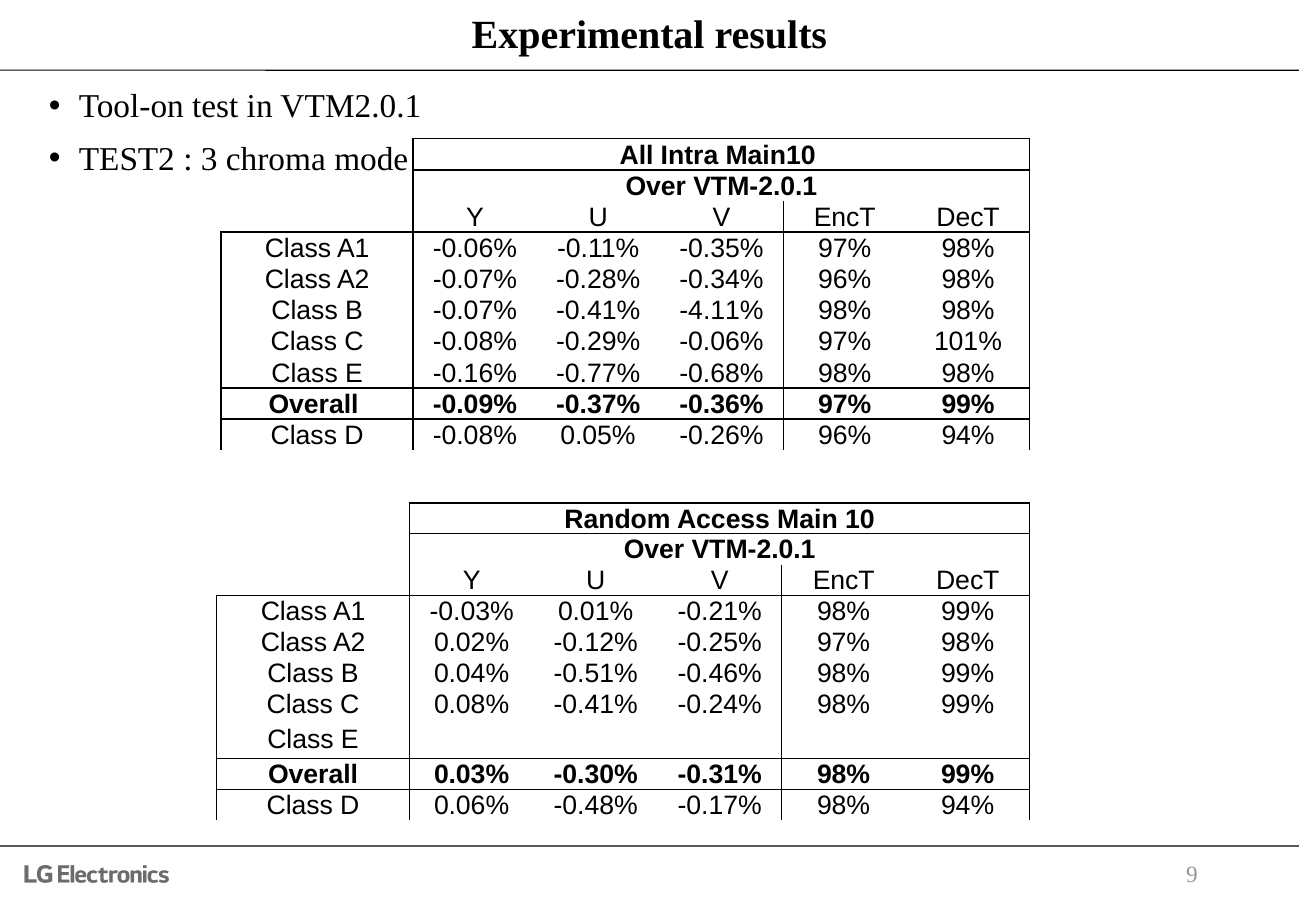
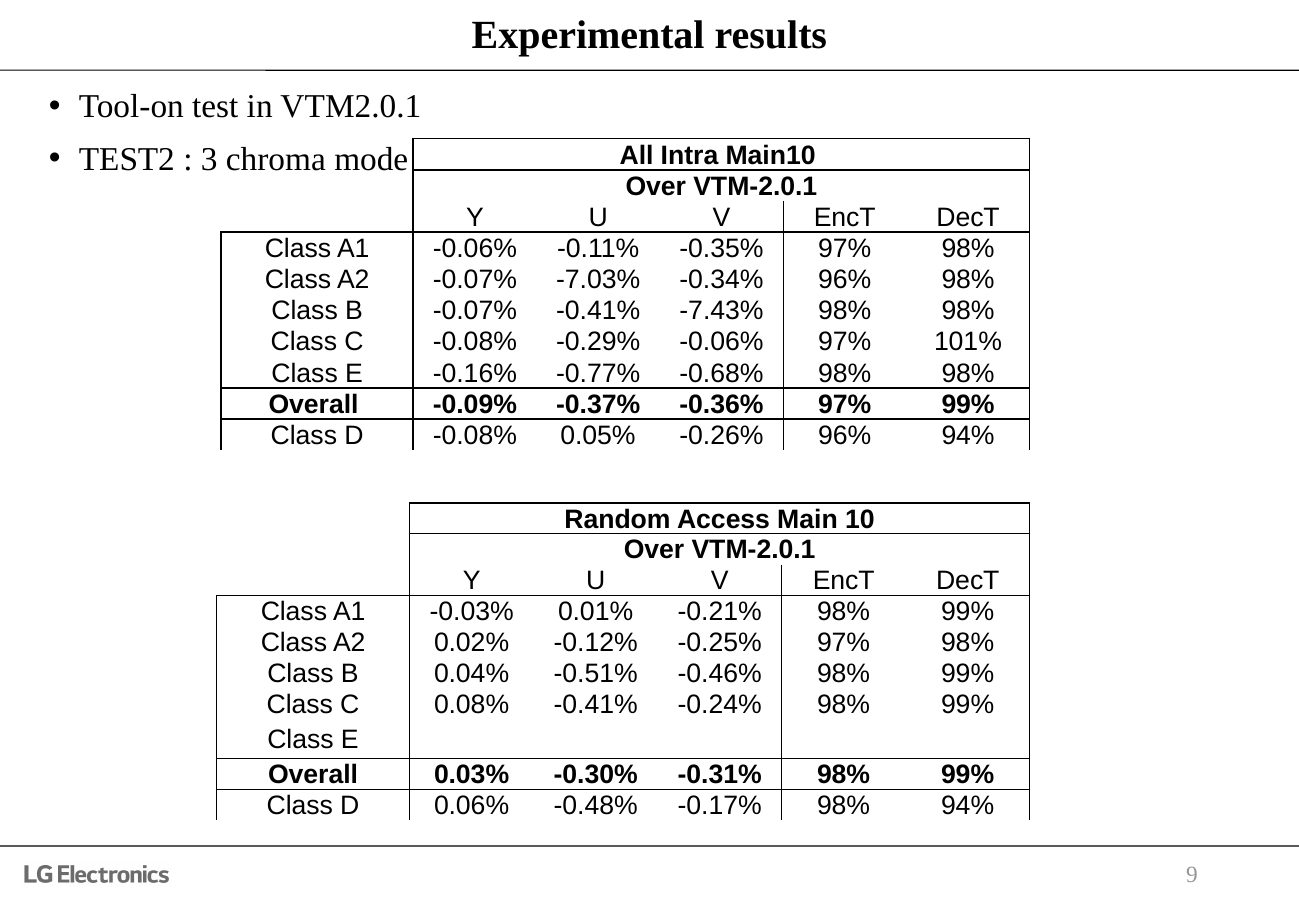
-0.28%: -0.28% -> -7.03% (598, 280)
-4.11%: -4.11% -> -7.43% (722, 311)
